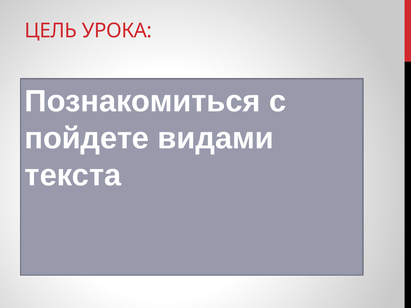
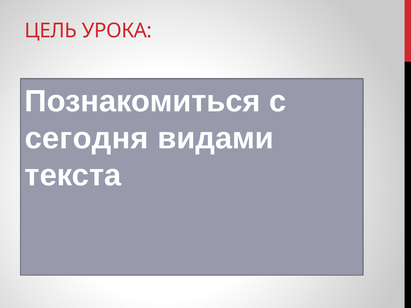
пойдете: пойдете -> сегодня (87, 138)
